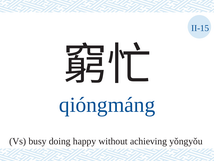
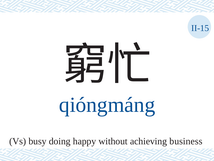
yǒngyǒu: yǒngyǒu -> business (186, 141)
